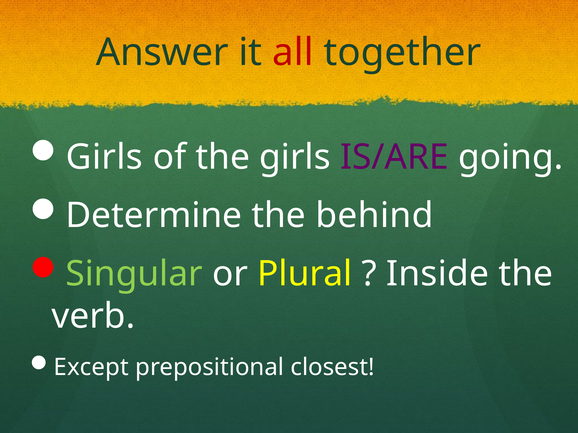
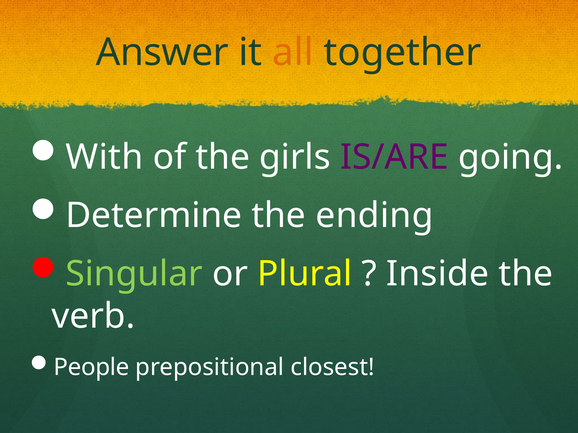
all colour: red -> orange (293, 53)
Girls: Girls -> With (104, 157)
behind: behind -> ending (374, 216)
Except: Except -> People (91, 368)
